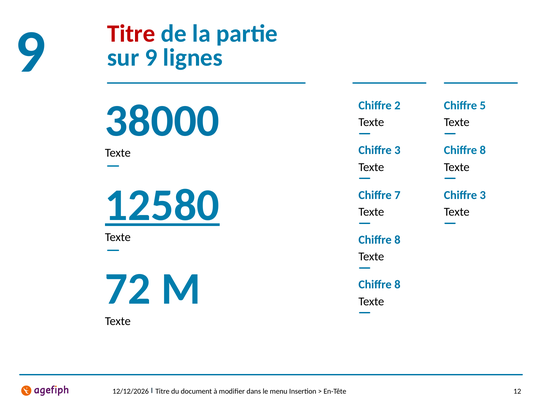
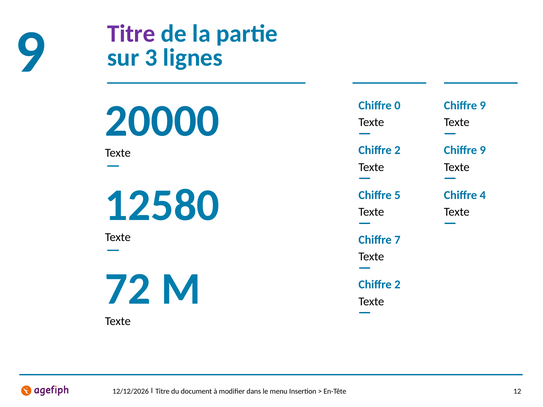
Titre colour: red -> purple (131, 34)
sur 9: 9 -> 3 (151, 58)
2: 2 -> 0 (397, 105)
5: 5 -> 9 (483, 105)
38000: 38000 -> 20000 (162, 121)
3: 3 -> 2 (397, 150)
8: 8 -> 9 (483, 150)
12580 underline: present -> none (162, 205)
7: 7 -> 5 (397, 195)
3: 3 -> 4 (483, 195)
8: 8 -> 7 (397, 240)
8: 8 -> 2 (397, 285)
